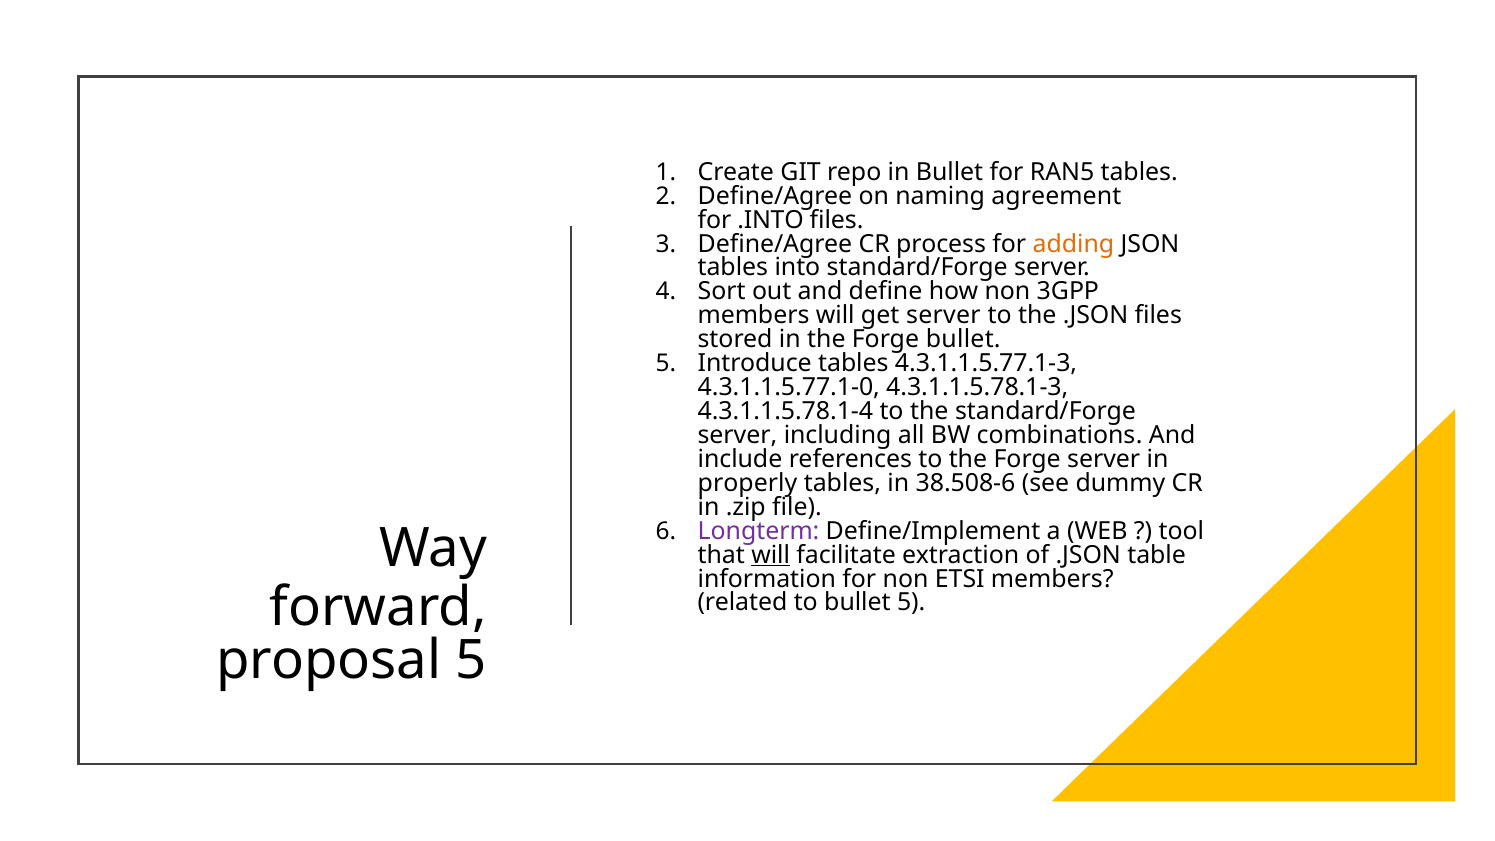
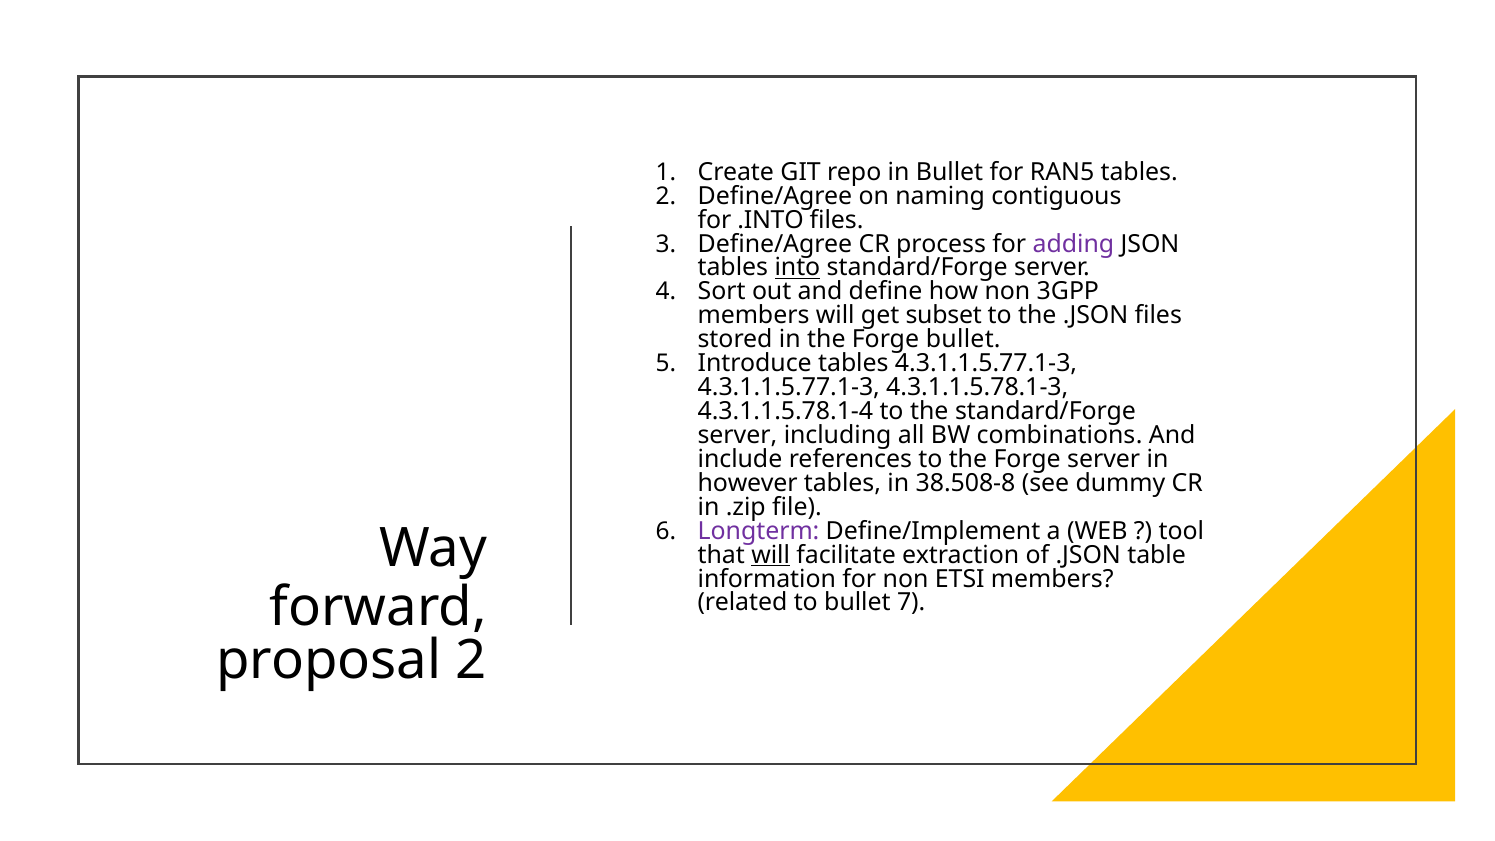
agreement: agreement -> contiguous (1056, 196)
adding colour: orange -> purple (1073, 244)
into underline: none -> present (797, 268)
get server: server -> subset (944, 316)
4.3.1.1.5.77.1-0: 4.3.1.1.5.77.1-0 -> 4.3.1.1.5.77.1-3 (789, 387)
properly: properly -> however (748, 483)
38.508-6: 38.508-6 -> 38.508-8 (966, 483)
to bullet 5: 5 -> 7 (911, 603)
proposal 5: 5 -> 2 (471, 661)
